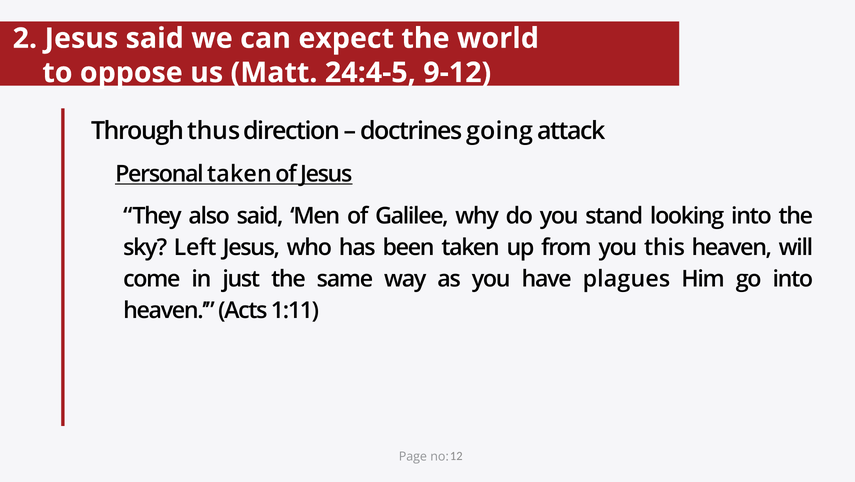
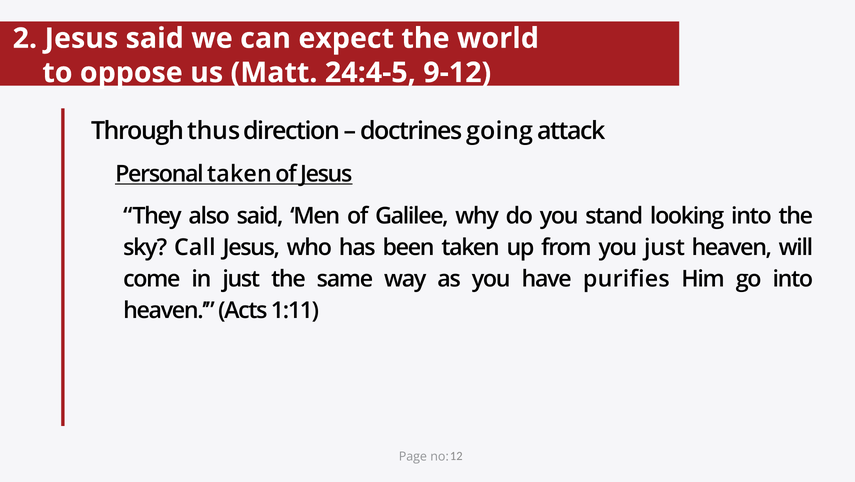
Left: Left -> Call (195, 248)
you this: this -> just (665, 248)
plagues: plagues -> purifies (626, 279)
